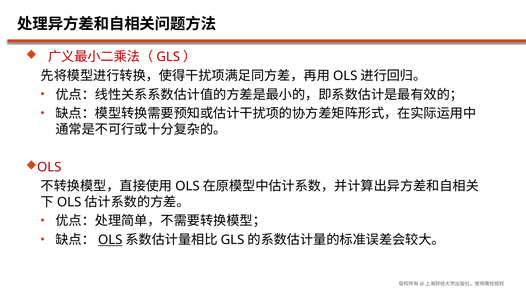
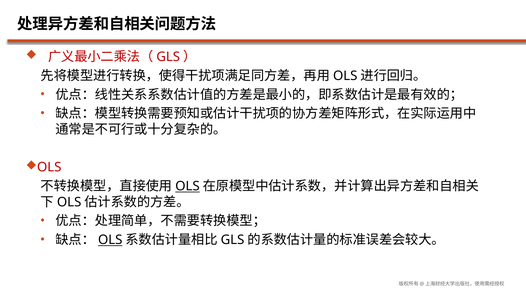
OLS underline: none -> present (187, 186)
